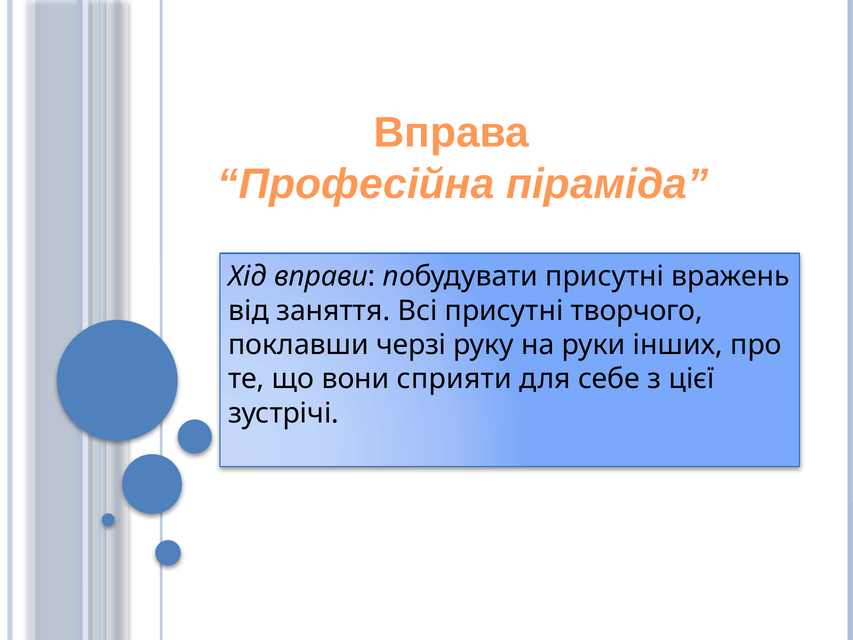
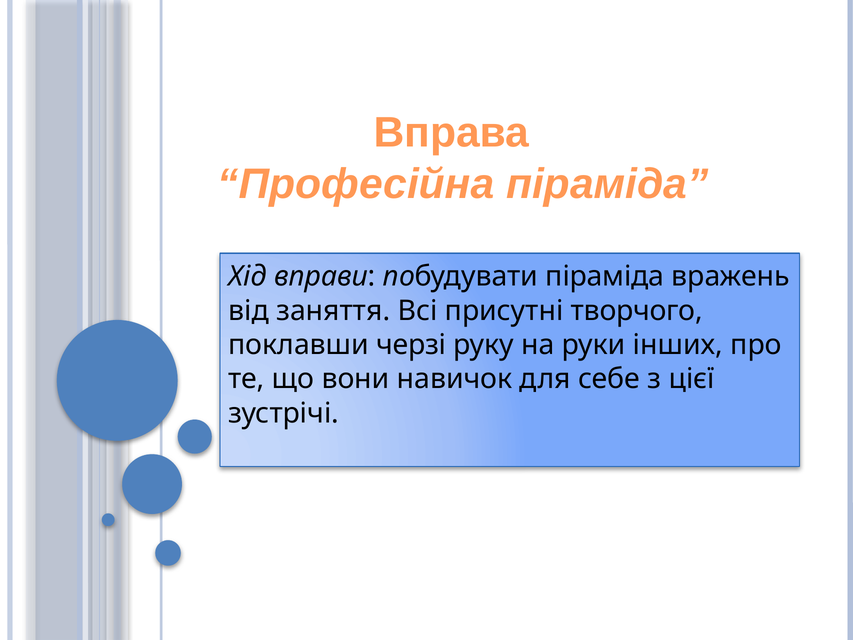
побудувати присутні: присутні -> піраміда (605, 276)
сприяти: сприяти -> навичок (455, 379)
